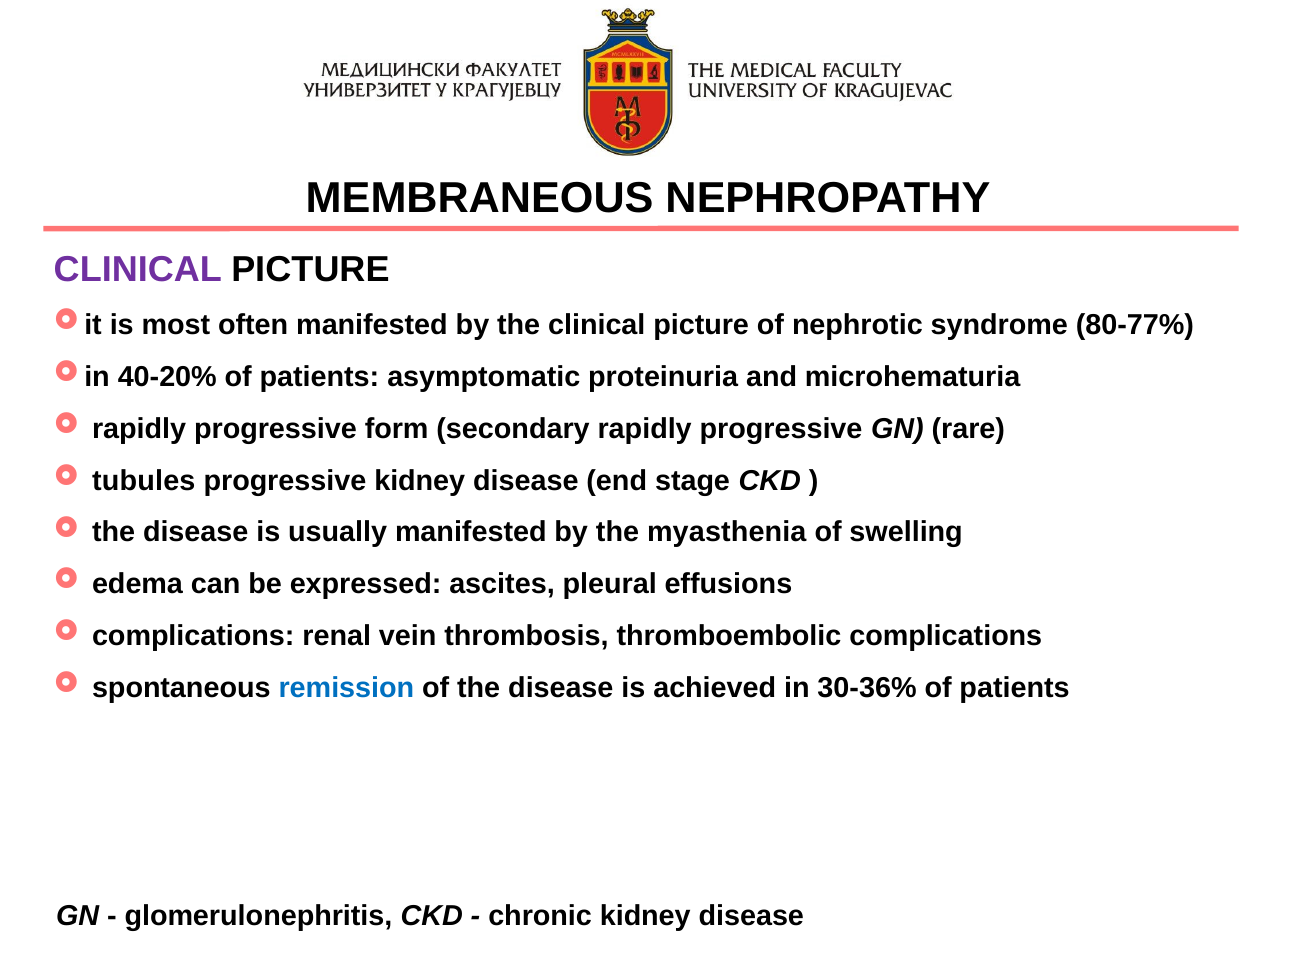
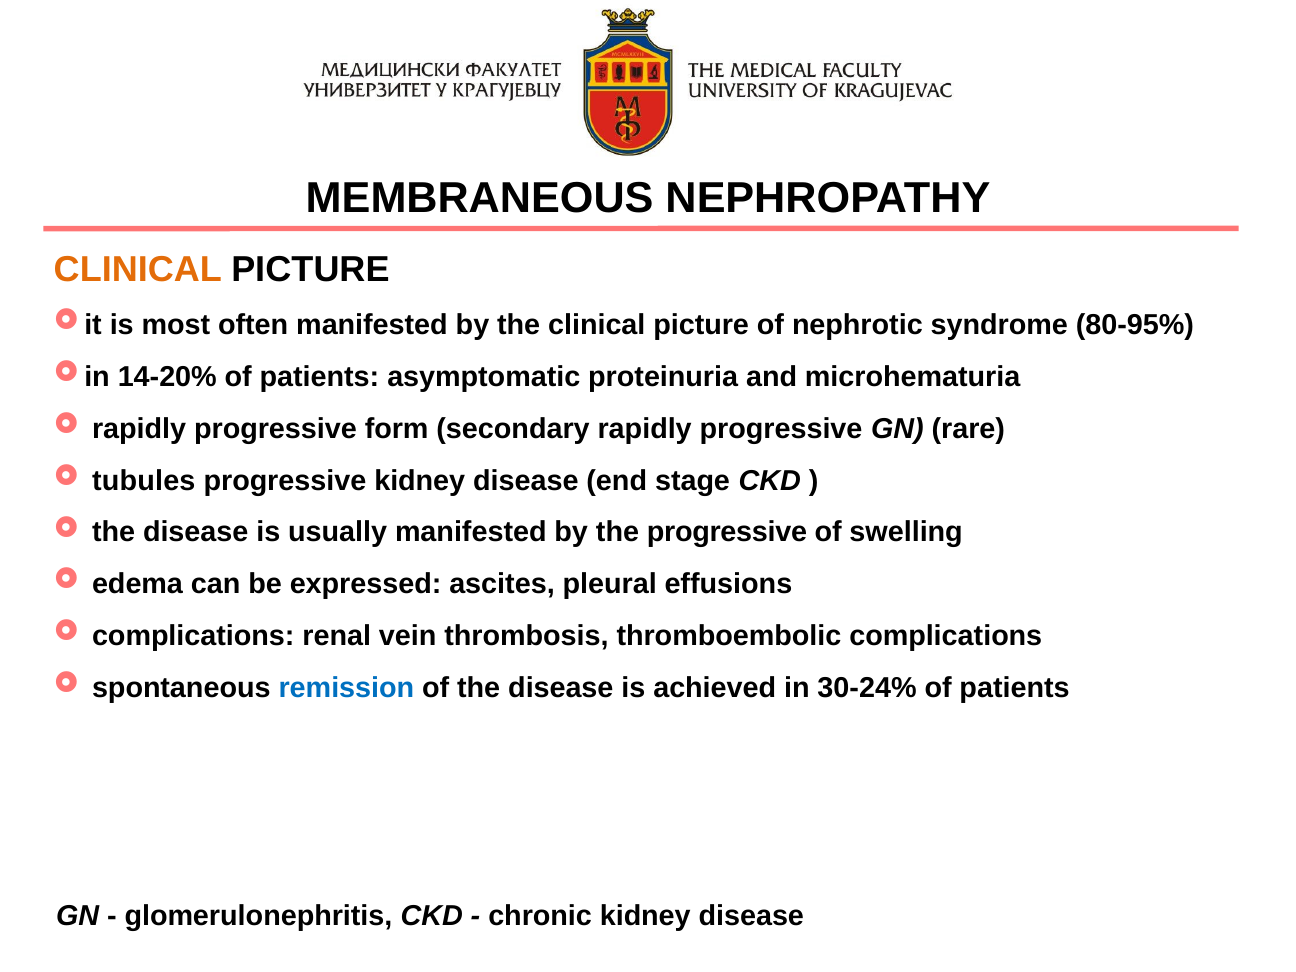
CLINICAL colour: purple -> orange (138, 270)
80-77%: 80-77% -> 80-95% (1135, 325)
40-20%: 40-20% -> 14-20% (167, 377)
the myasthenia: myasthenia -> progressive (727, 532)
30-36%: 30-36% -> 30-24% (867, 688)
